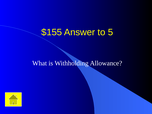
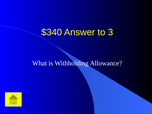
$155: $155 -> $340 (52, 32)
5: 5 -> 3 (111, 32)
